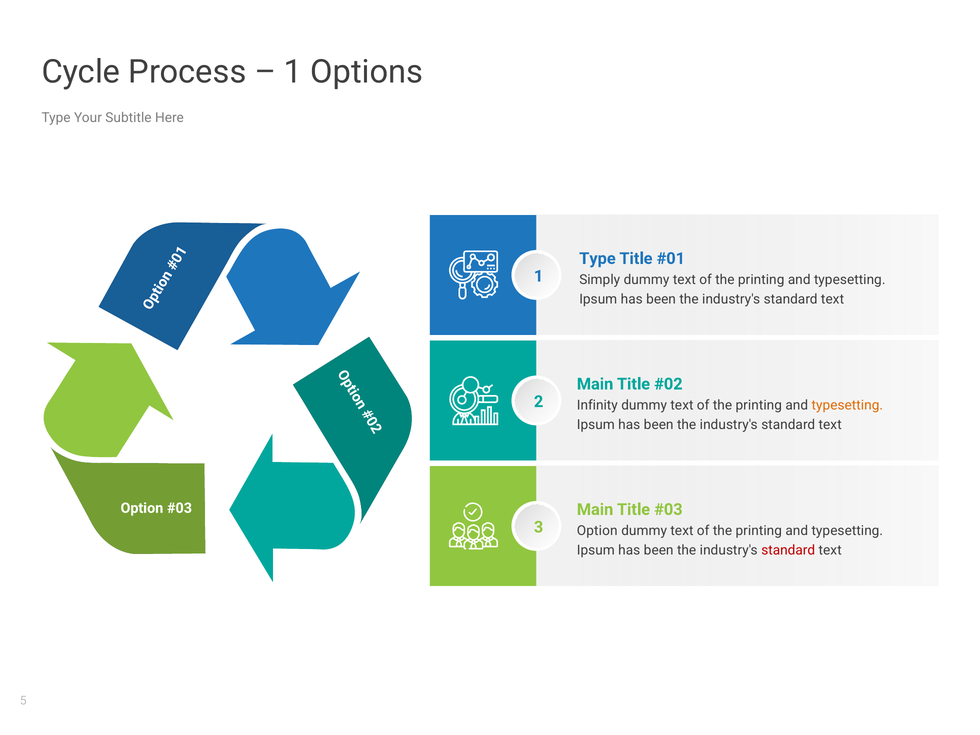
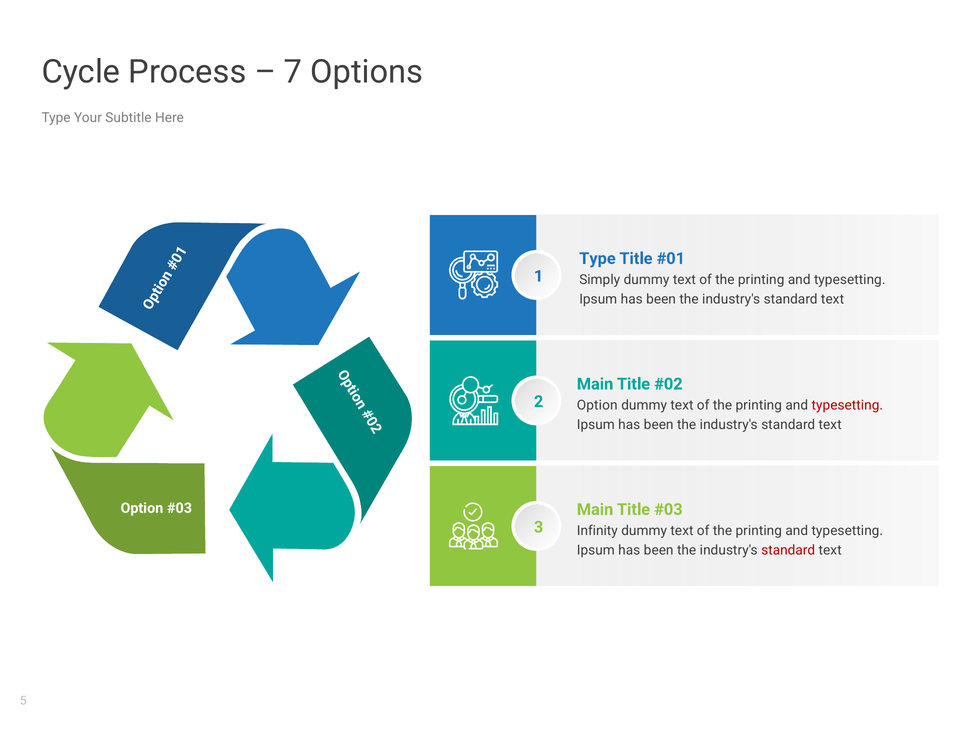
1: 1 -> 7 (293, 72)
Infinity: Infinity -> Option (597, 405)
typesetting colour: orange -> red (847, 405)
Option: Option -> Infinity (597, 531)
